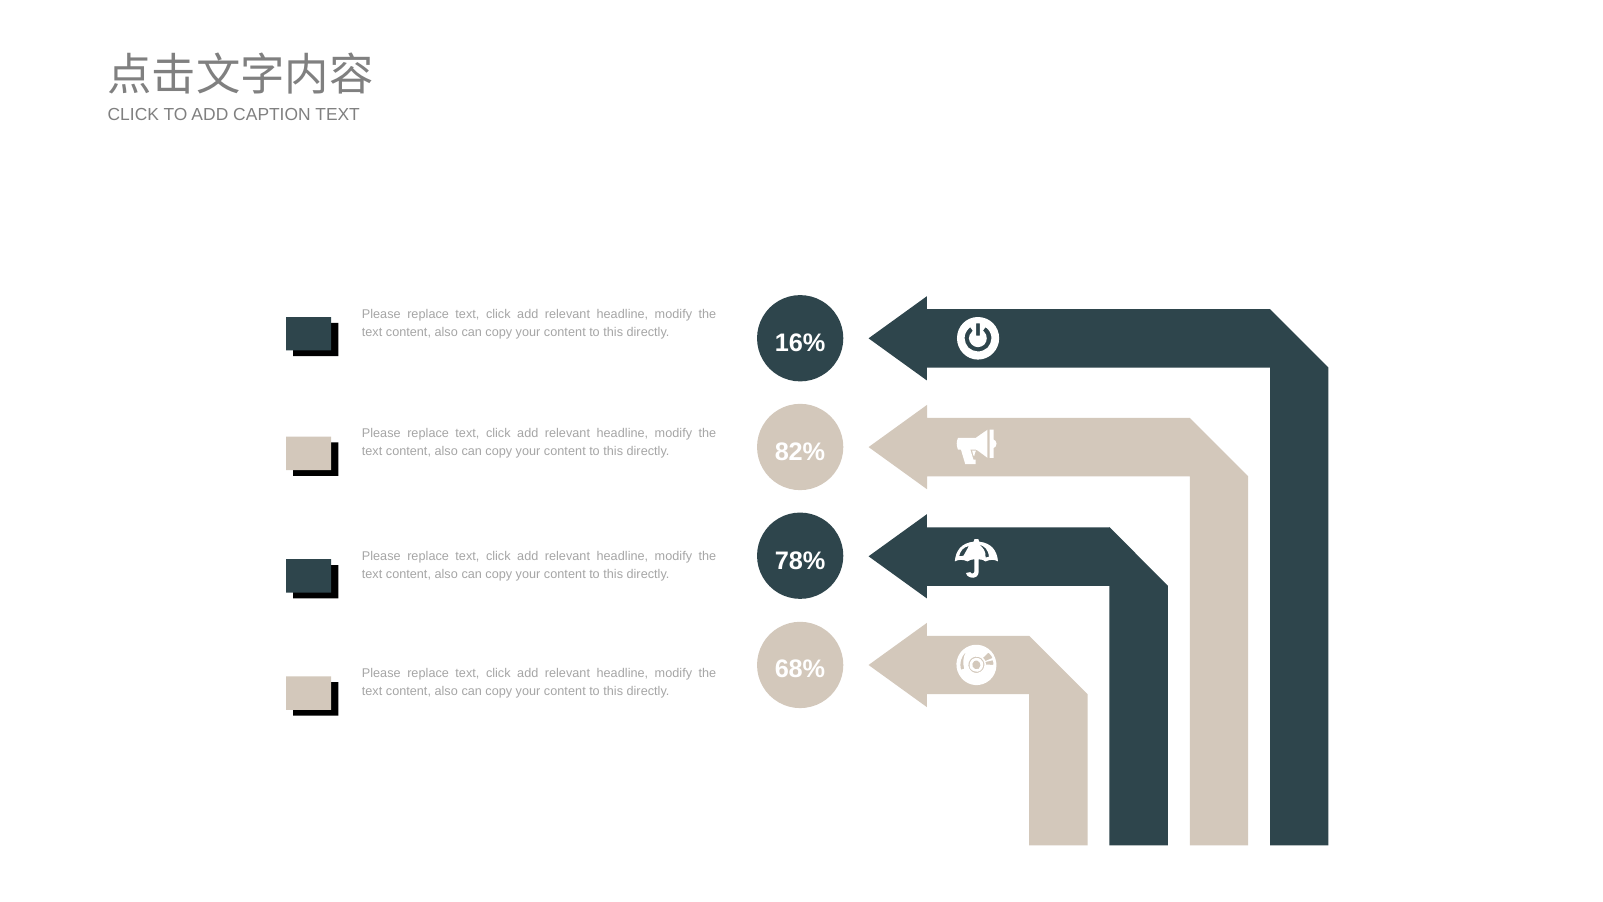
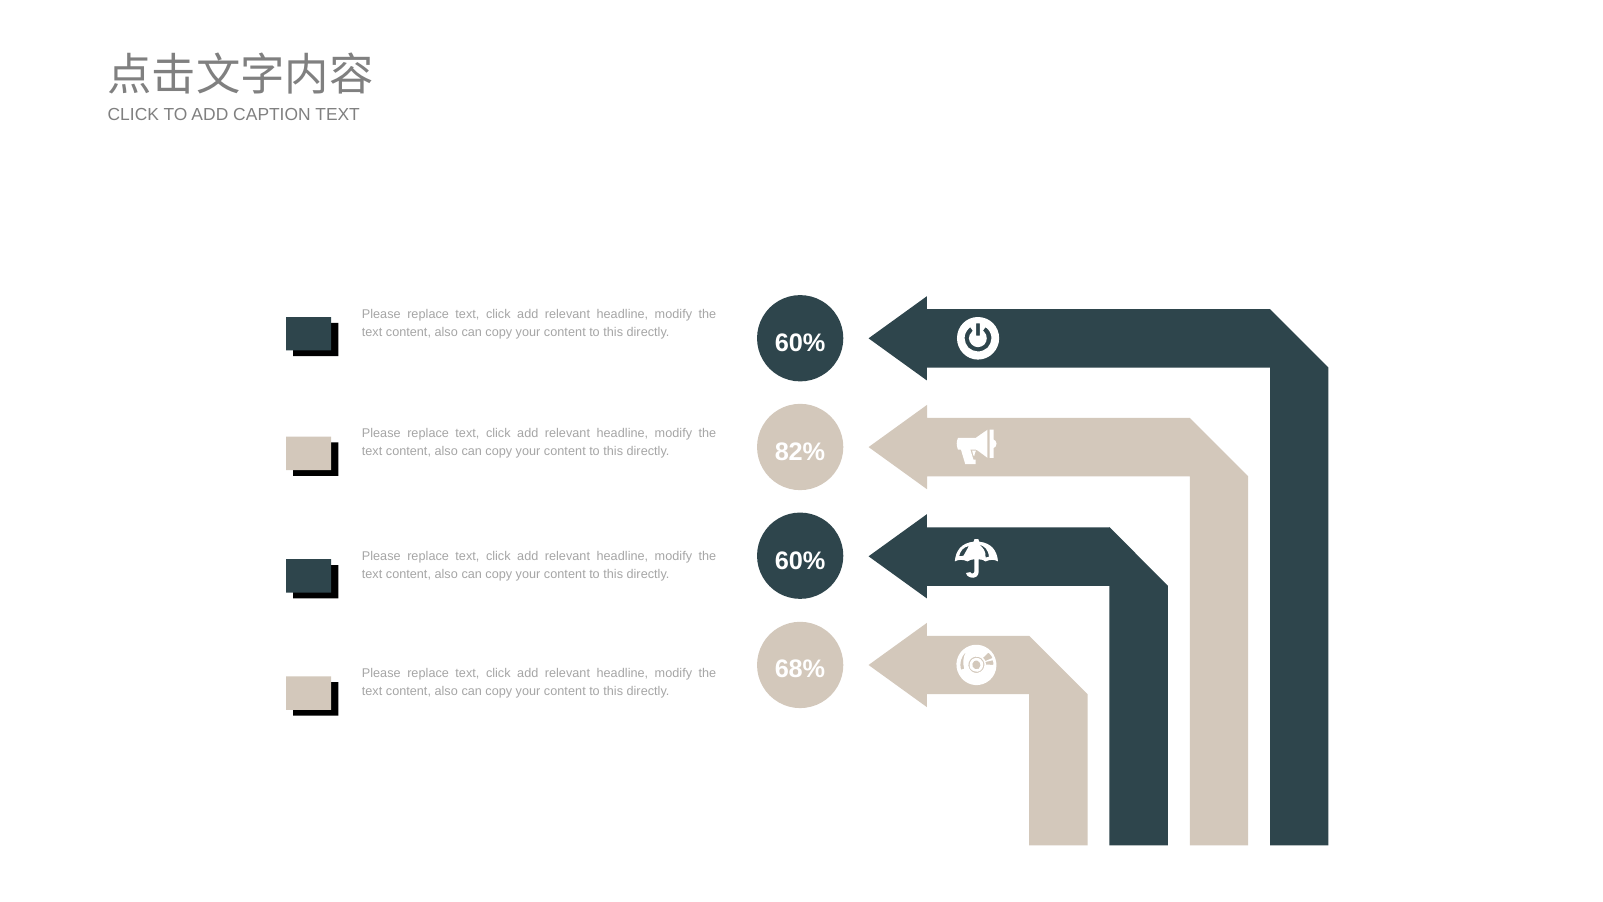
16%: 16% -> 60% (800, 343)
78%: 78% -> 60% (800, 560)
